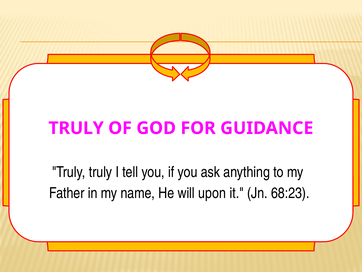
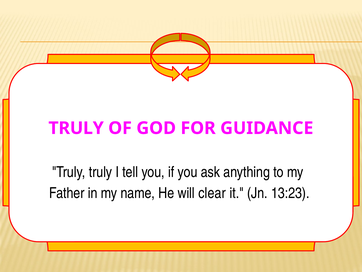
upon: upon -> clear (212, 193)
68:23: 68:23 -> 13:23 (290, 193)
